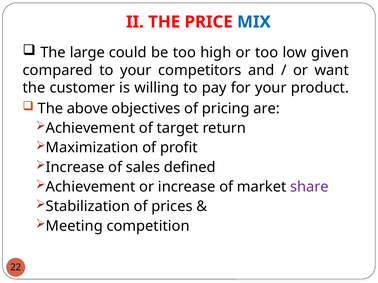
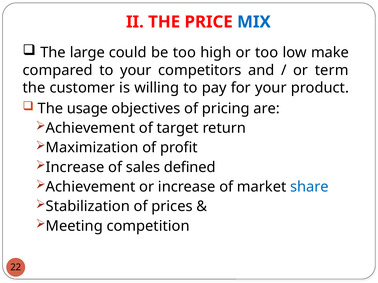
given: given -> make (330, 53)
want: want -> term (332, 70)
above: above -> usage (87, 109)
share colour: purple -> blue (309, 187)
